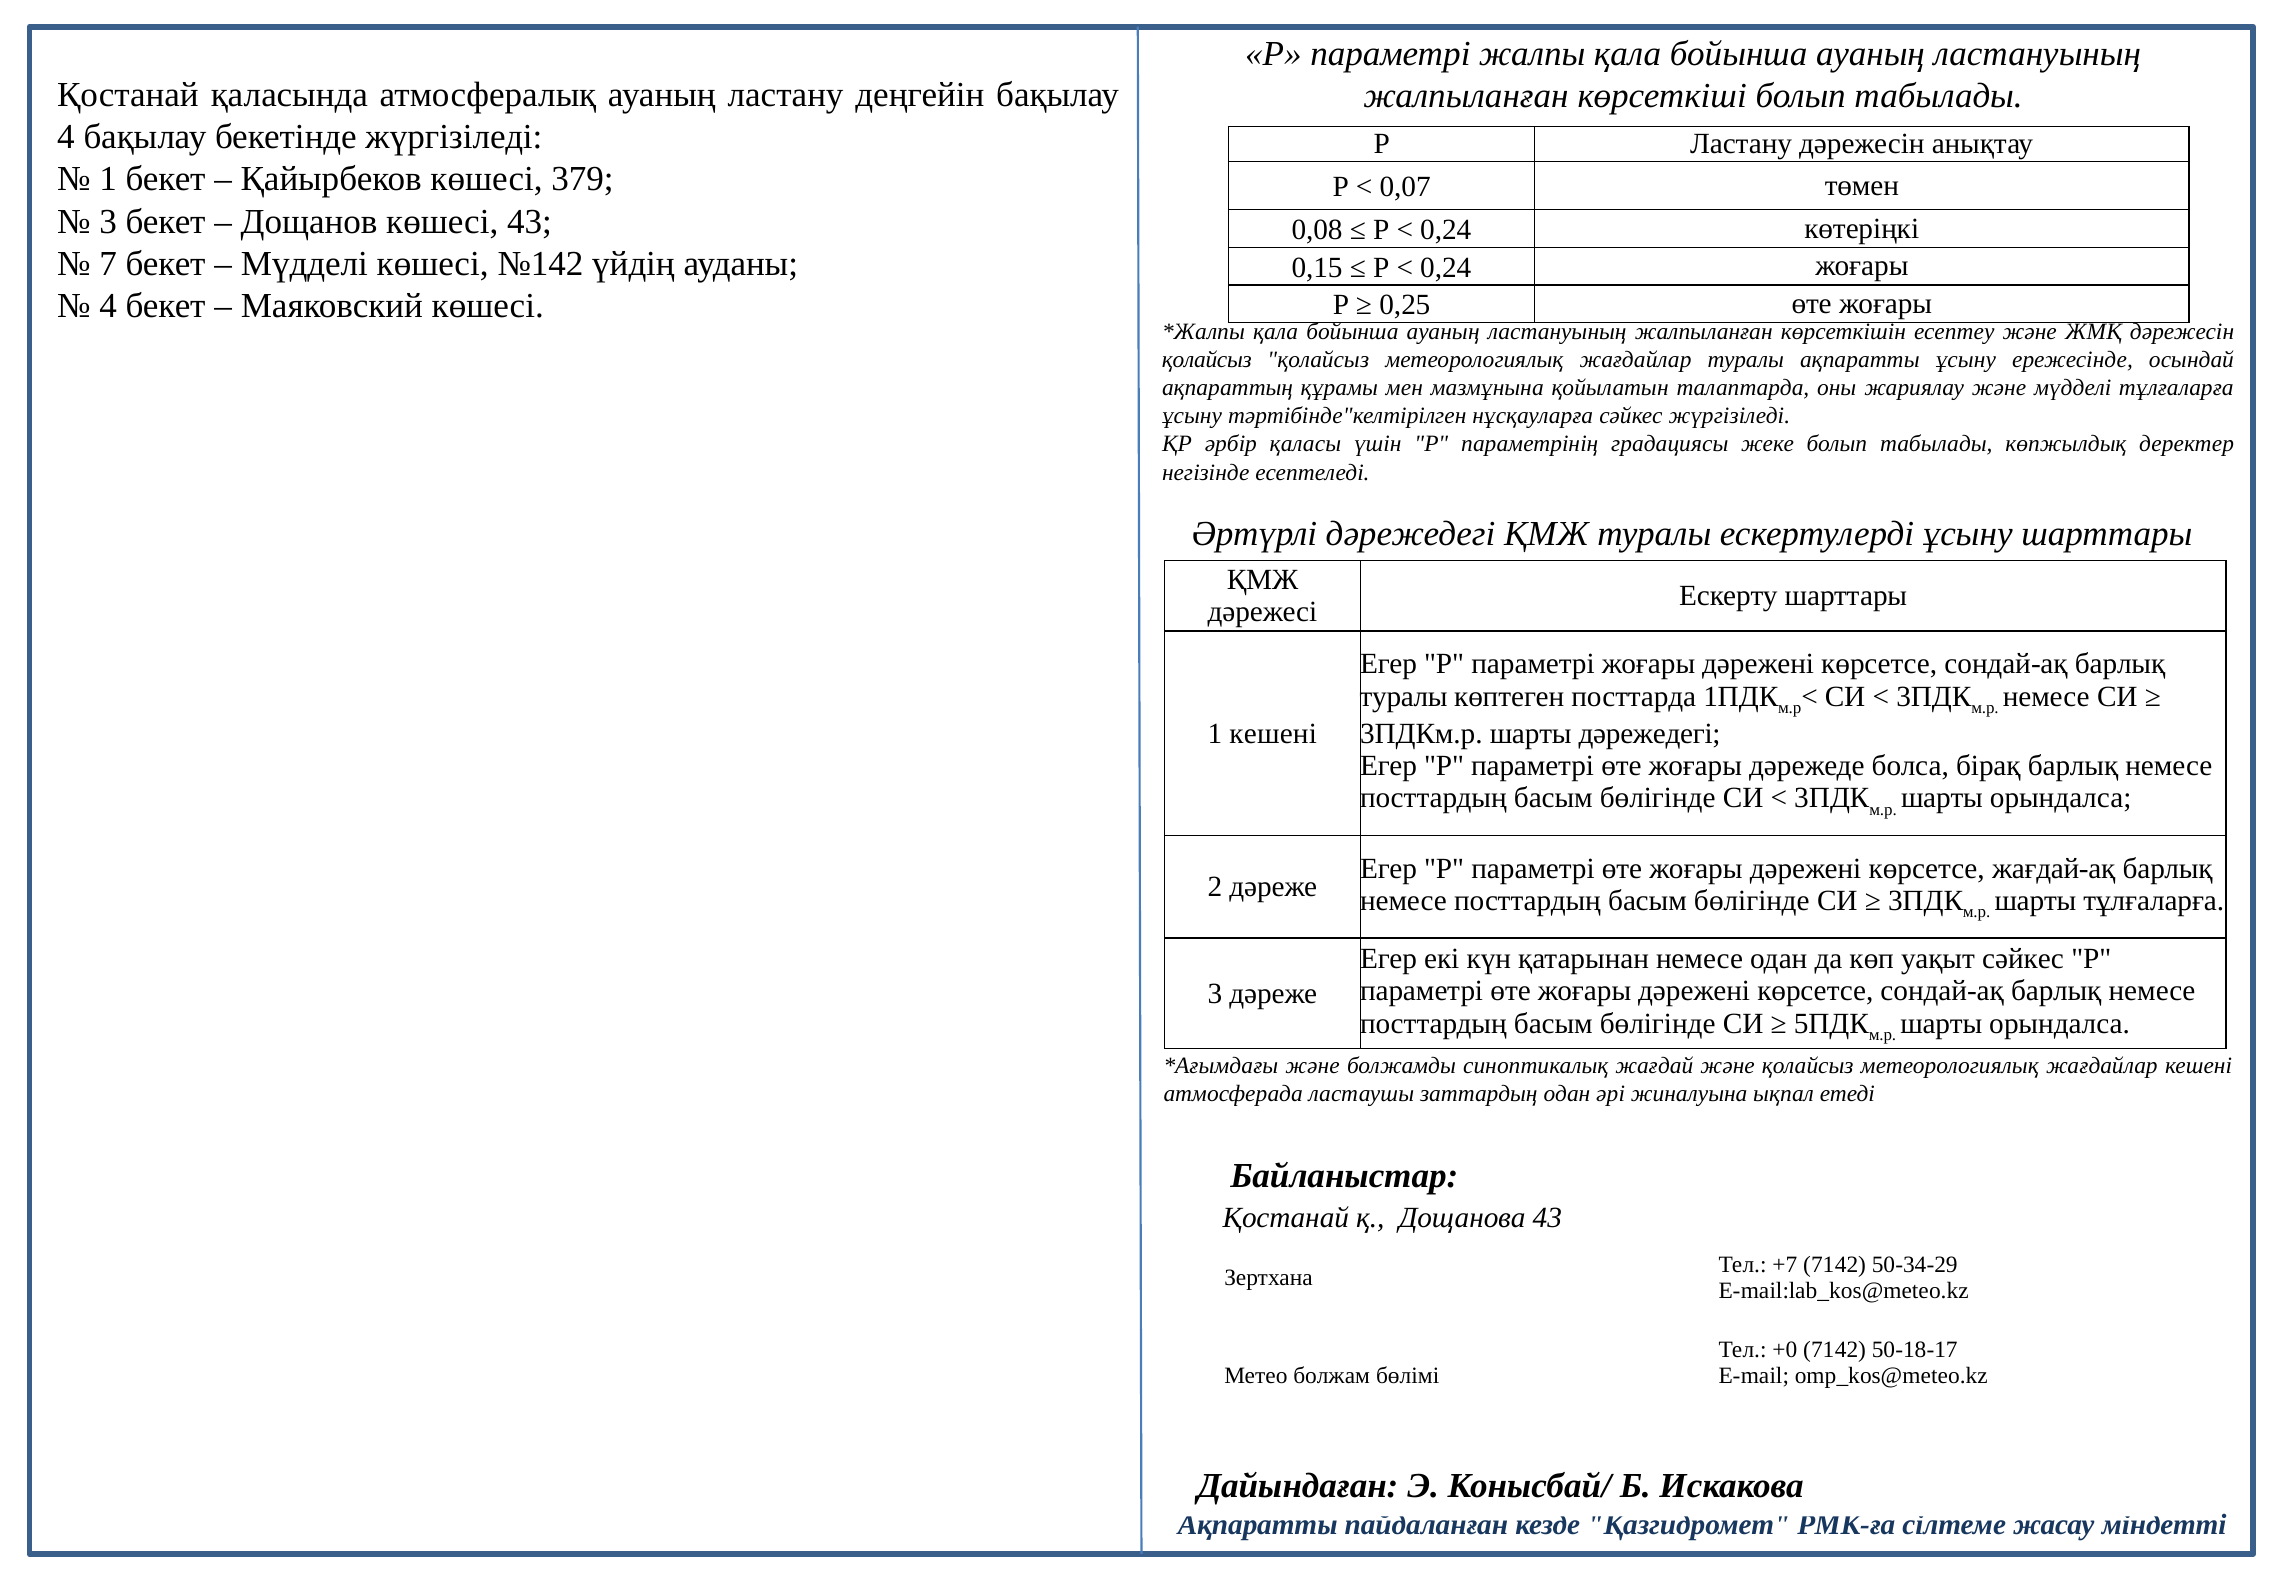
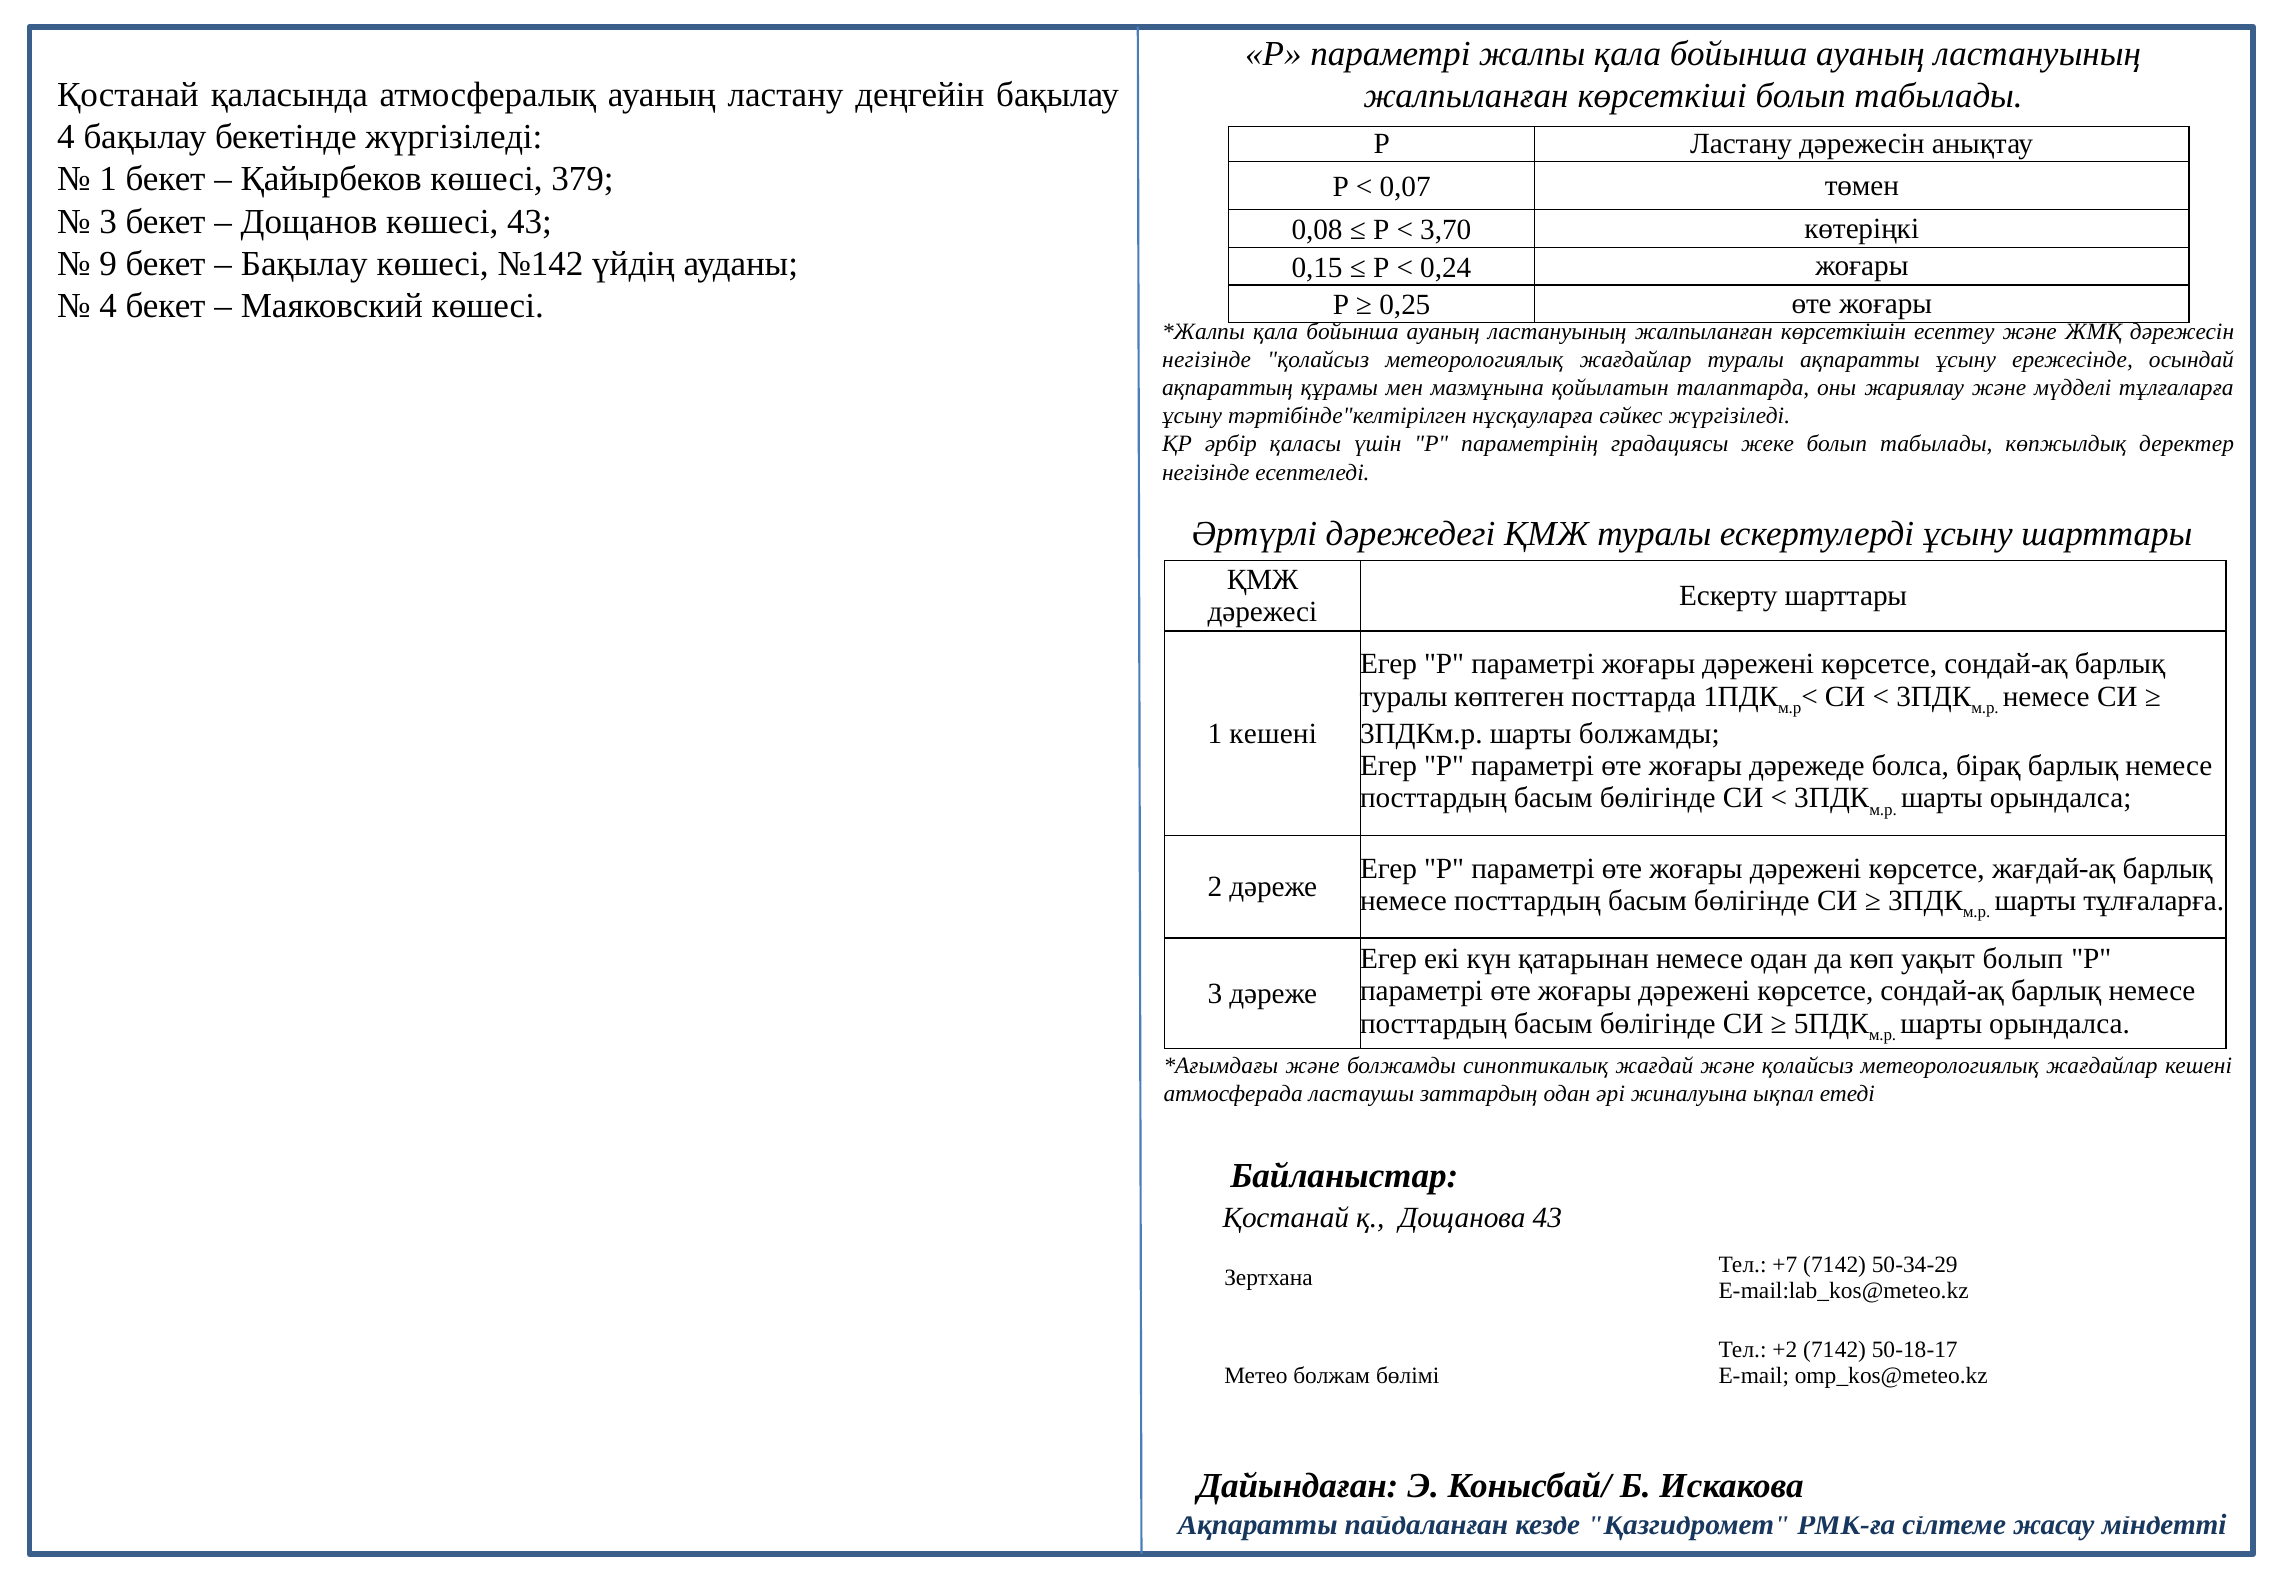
0,24: 0,24 -> 3,70 (1446, 230)
7: 7 -> 9 (108, 264)
Мүдделі: Мүдделі -> Бақылау (304, 264)
қолайсыз: қолайсыз -> негізінде (1207, 360)
шарты дәрежедегі: дәрежедегі -> болжамды (1649, 733)
уақыт сәйкес: сәйкес -> болып (2023, 958)
+0: +0 -> +2 (1785, 1350)
